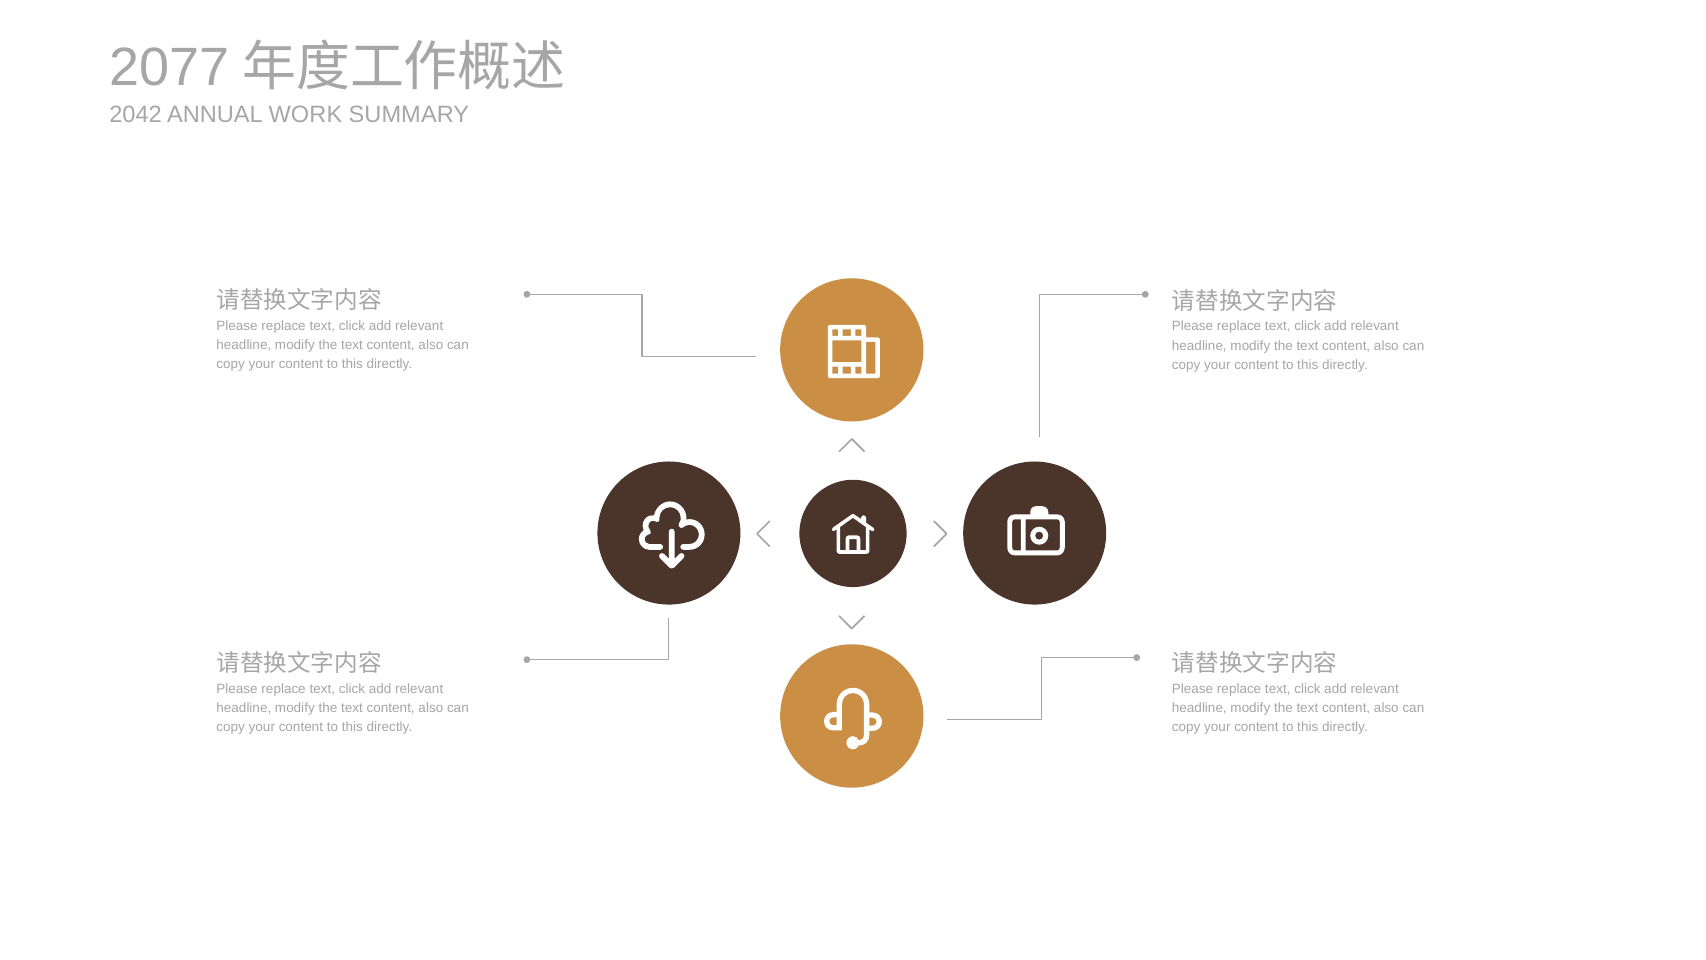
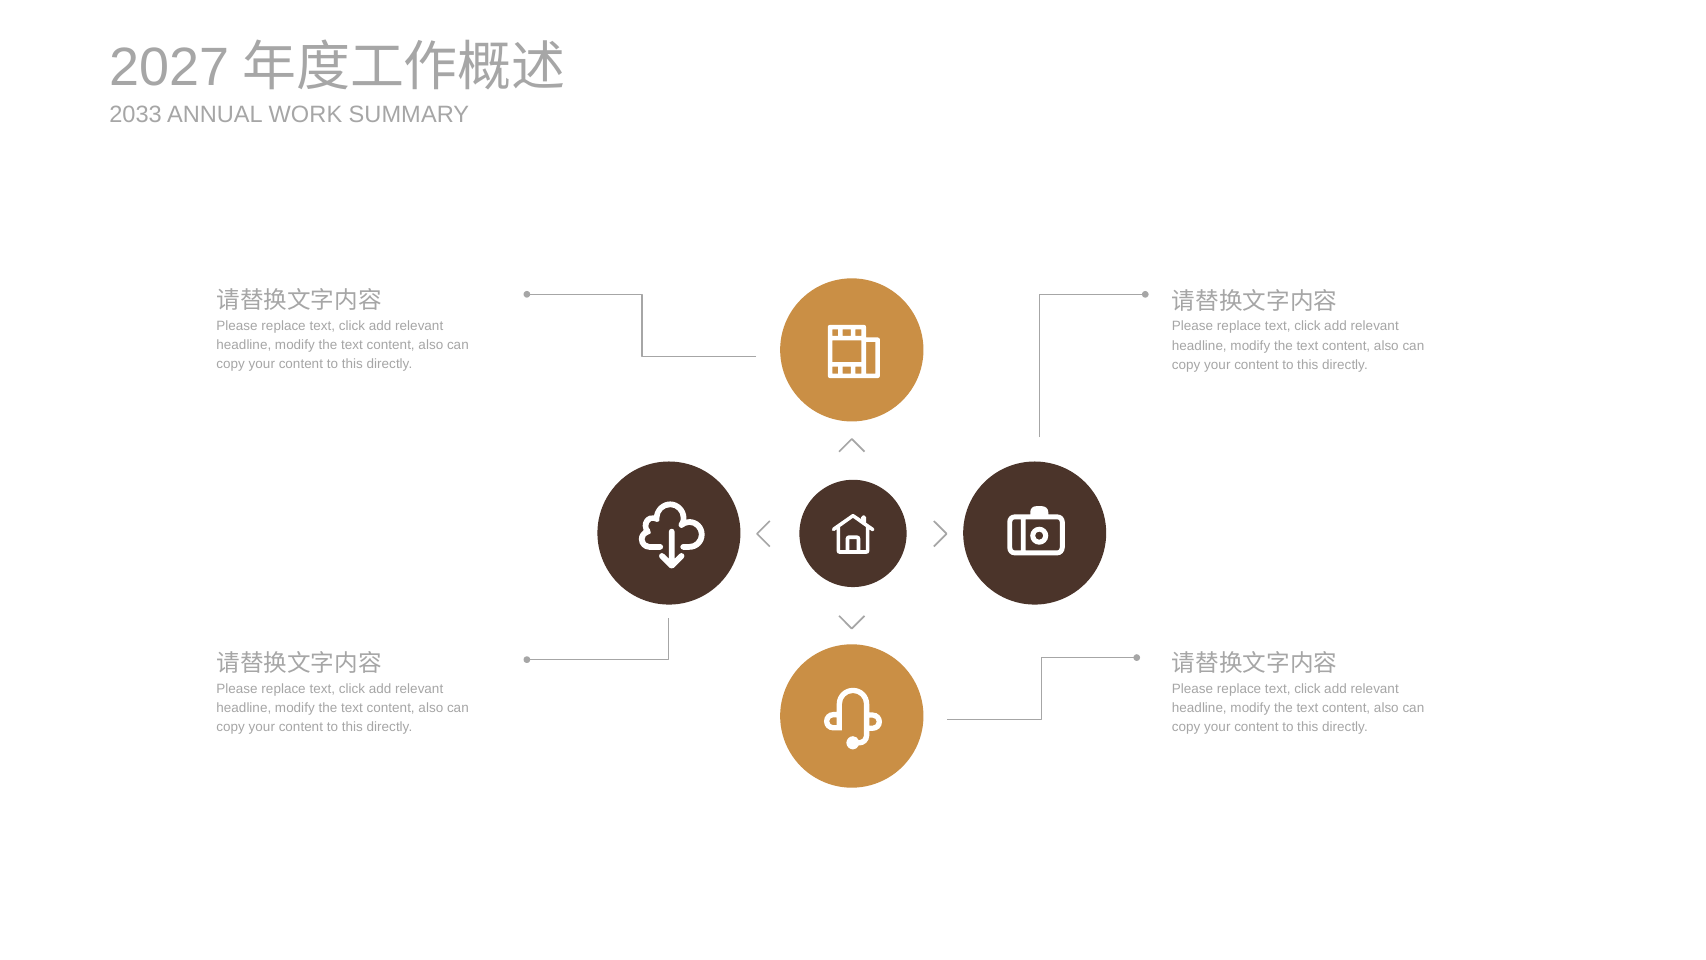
2077: 2077 -> 2027 (169, 67)
2042: 2042 -> 2033 (136, 114)
